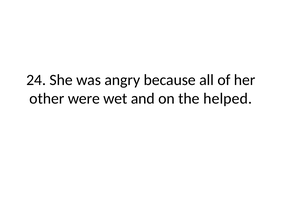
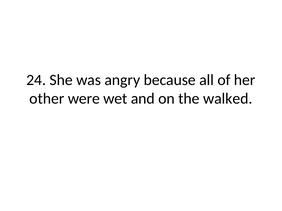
helped: helped -> walked (228, 99)
